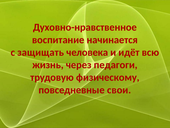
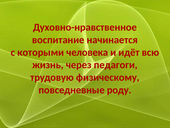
защищать: защищать -> которыми (41, 52)
свои: свои -> роду (119, 90)
